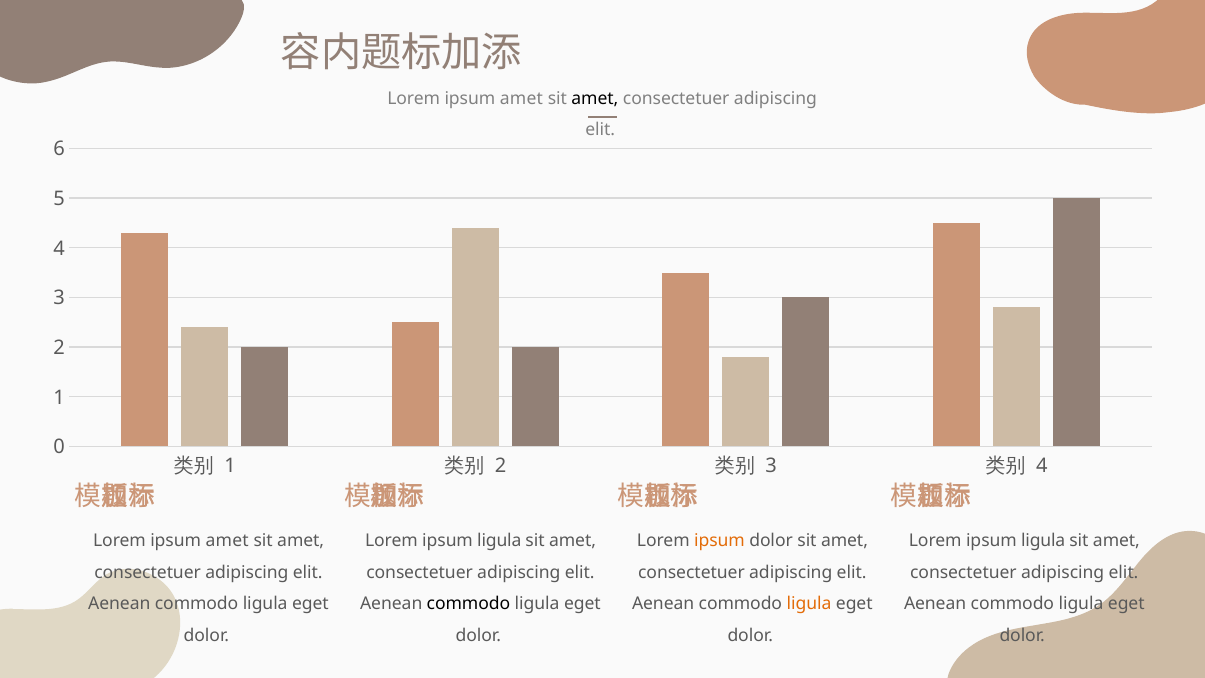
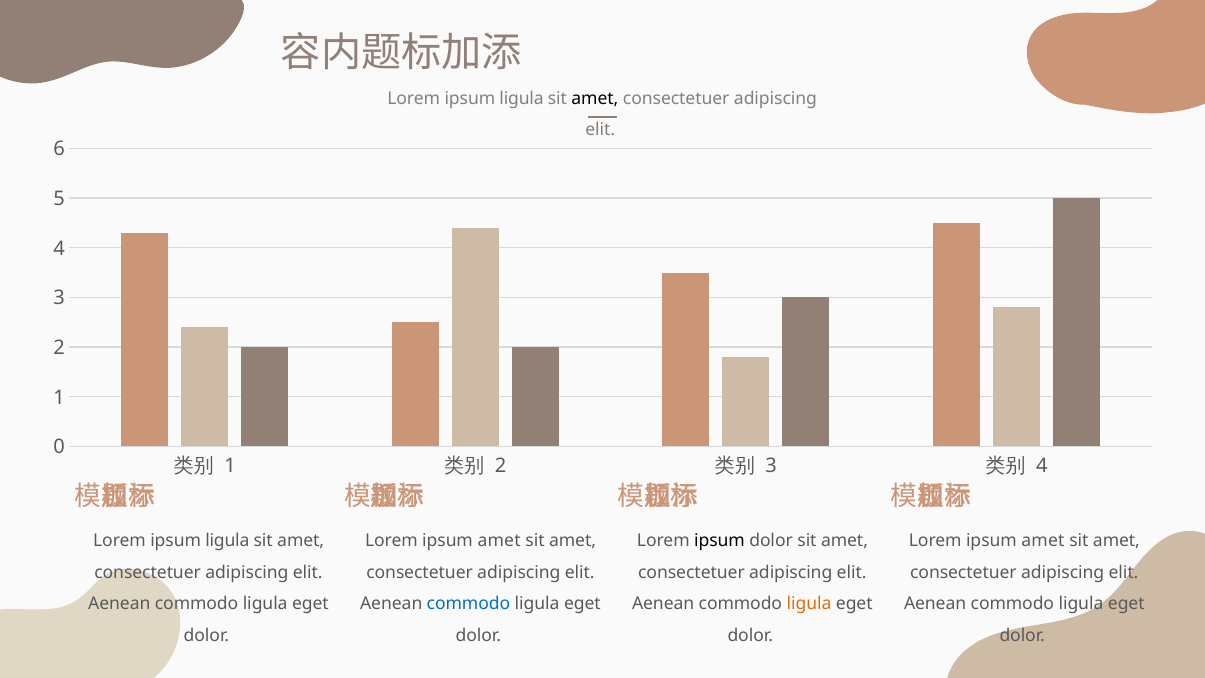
amet: amet -> ligula (522, 98)
amet: amet -> ligula (227, 541)
ligula: ligula -> amet (499, 541)
ipsum colour: orange -> black (720, 541)
ligula: ligula -> amet (1043, 541)
commodo colour: black -> blue (468, 604)
